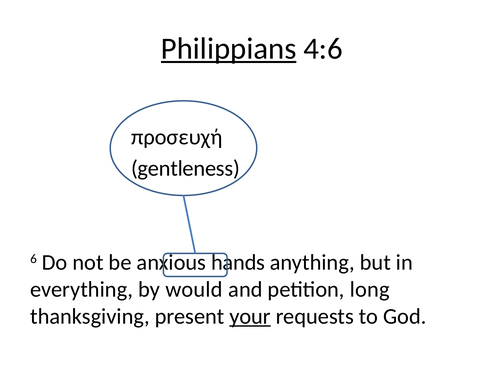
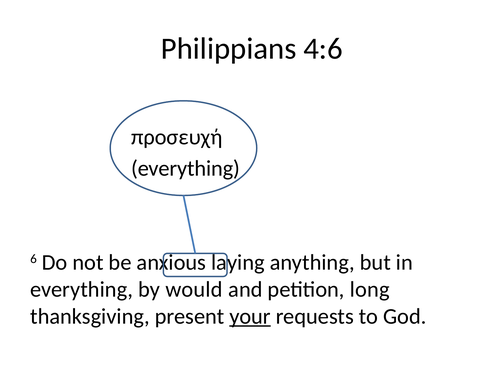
Philippians underline: present -> none (229, 49)
gentleness: gentleness -> everything (185, 168)
hands: hands -> laying (238, 263)
